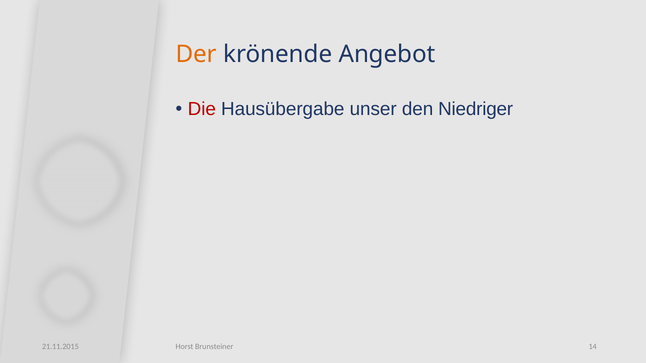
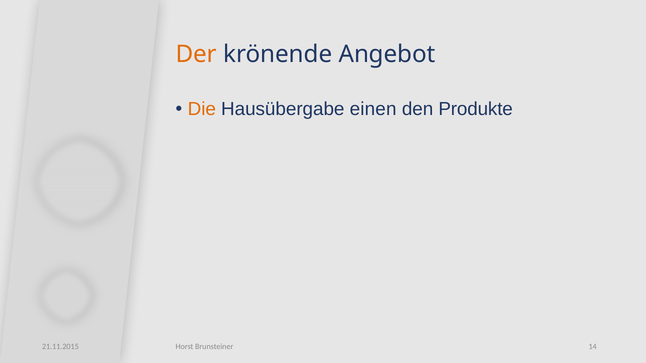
Die colour: red -> orange (202, 109)
unser: unser -> einen (373, 109)
Niedriger: Niedriger -> Produkte (476, 109)
